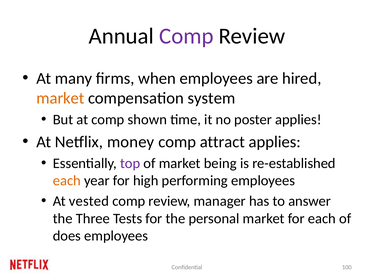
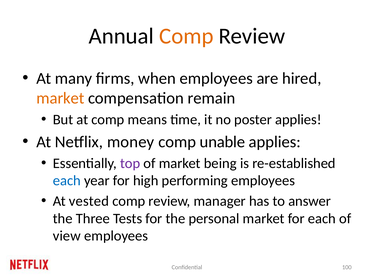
Comp colour: purple -> orange (186, 36)
system: system -> remain (212, 98)
shown: shown -> means (147, 120)
attract: attract -> unable (222, 142)
each colour: orange -> blue (67, 181)
does: does -> view (67, 236)
